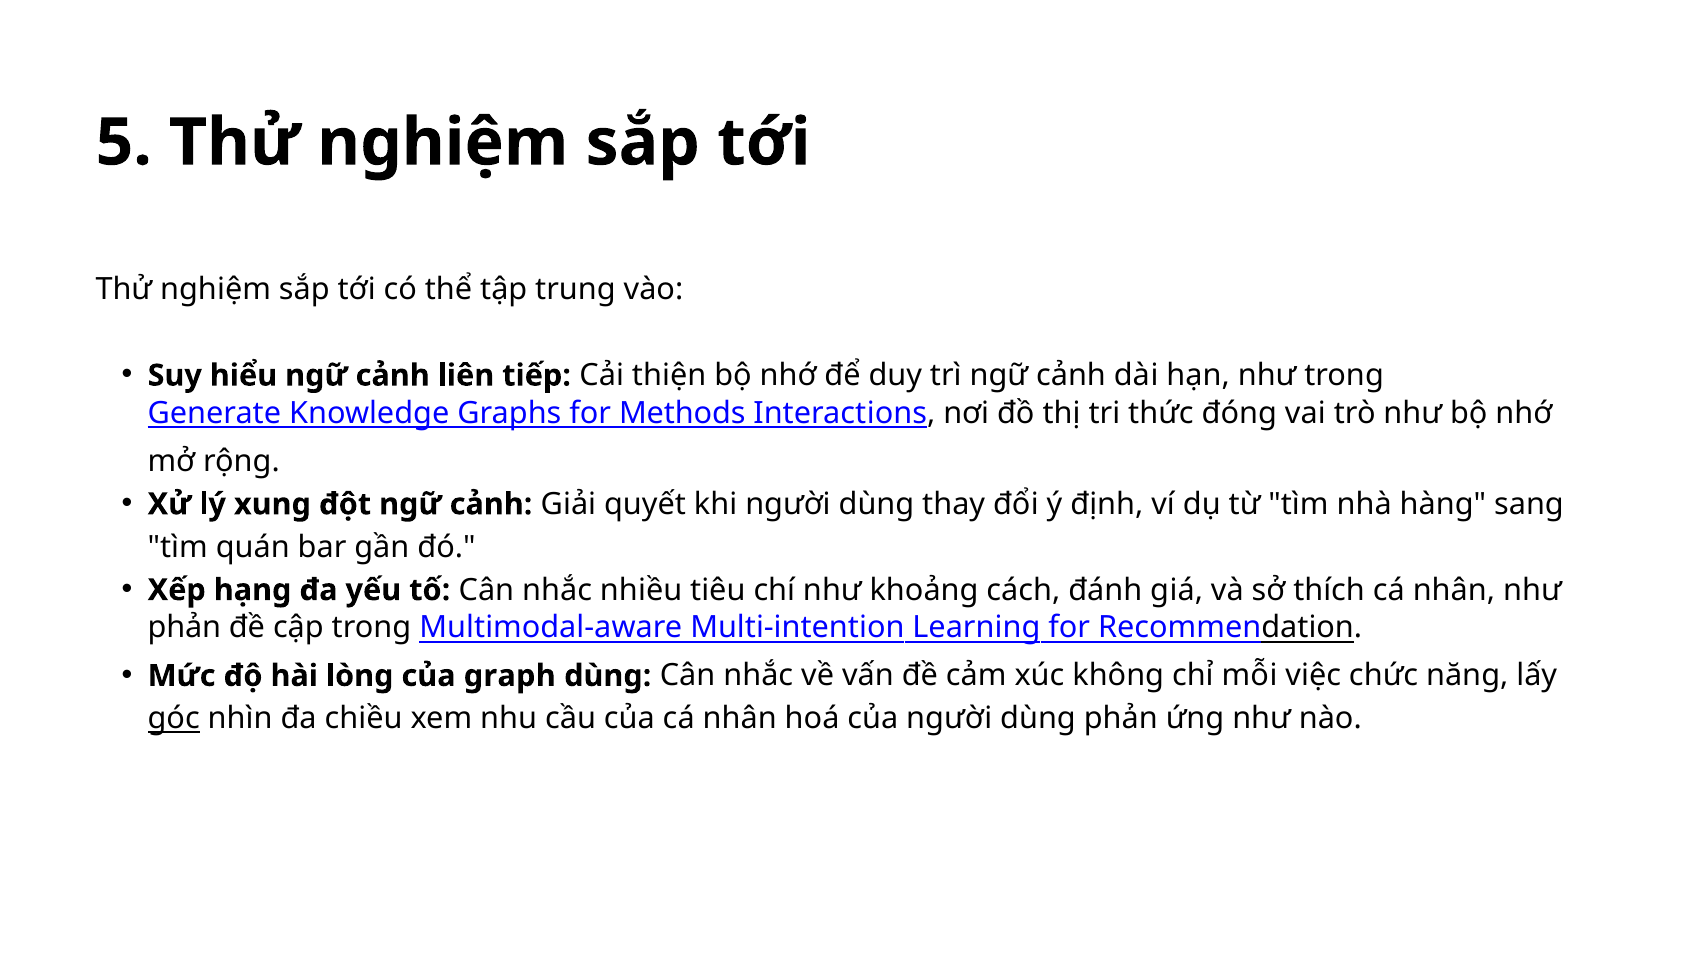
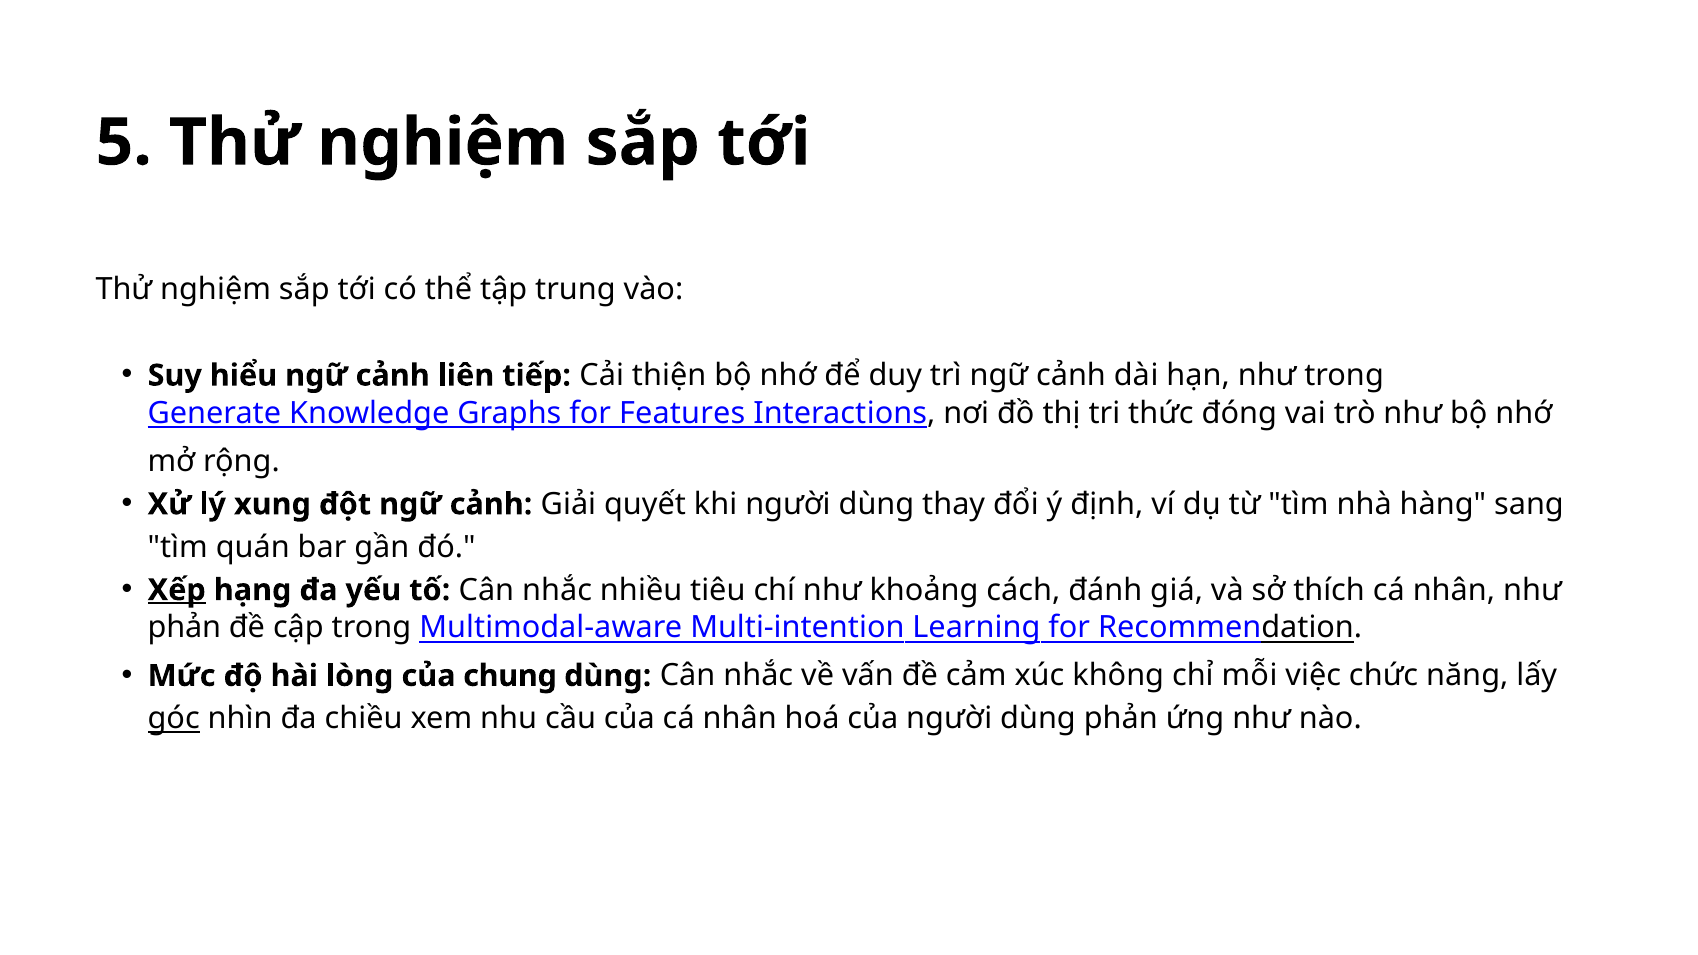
Methods: Methods -> Features (682, 413)
Xếp underline: none -> present (177, 590)
graph: graph -> chung (510, 676)
